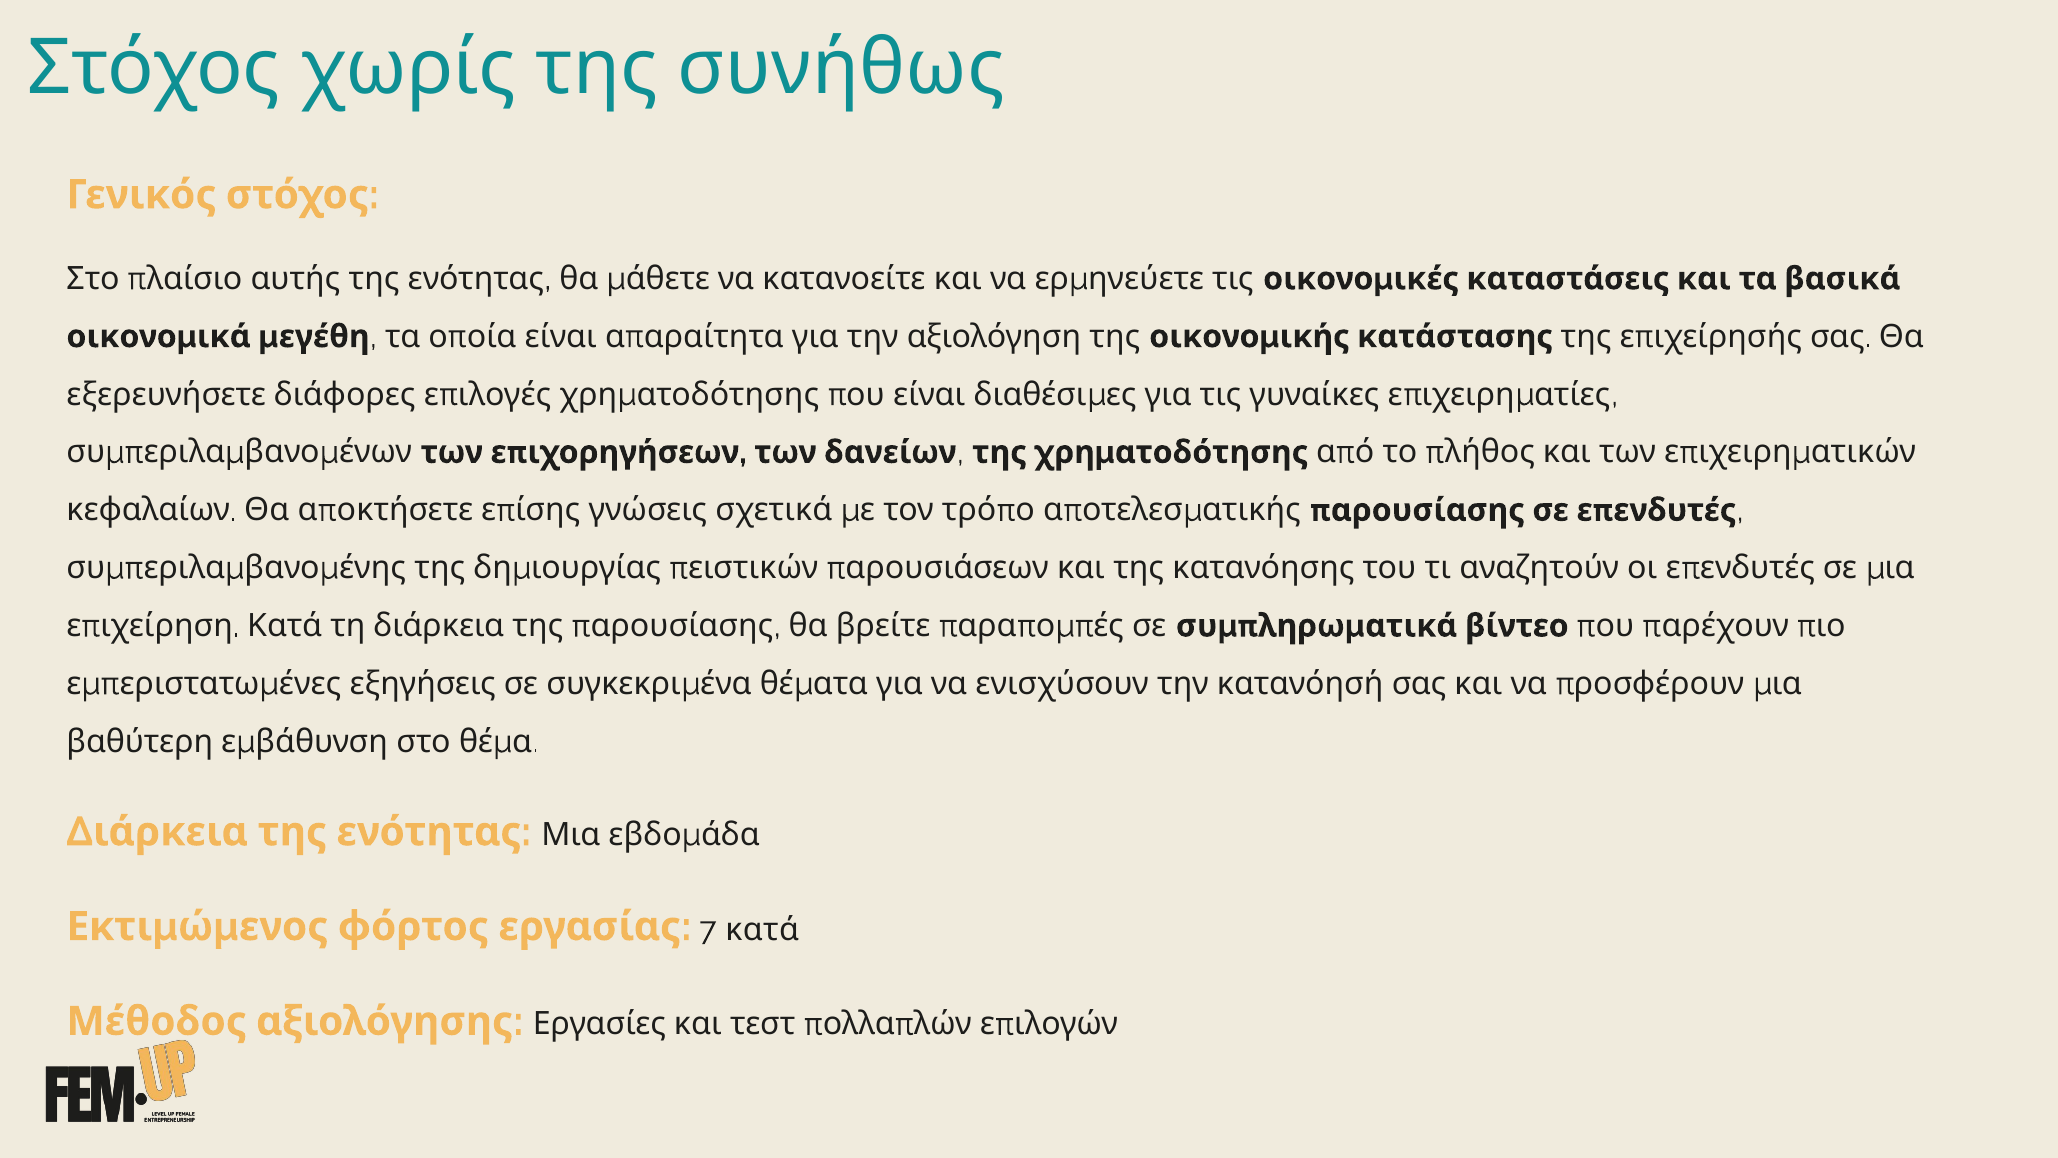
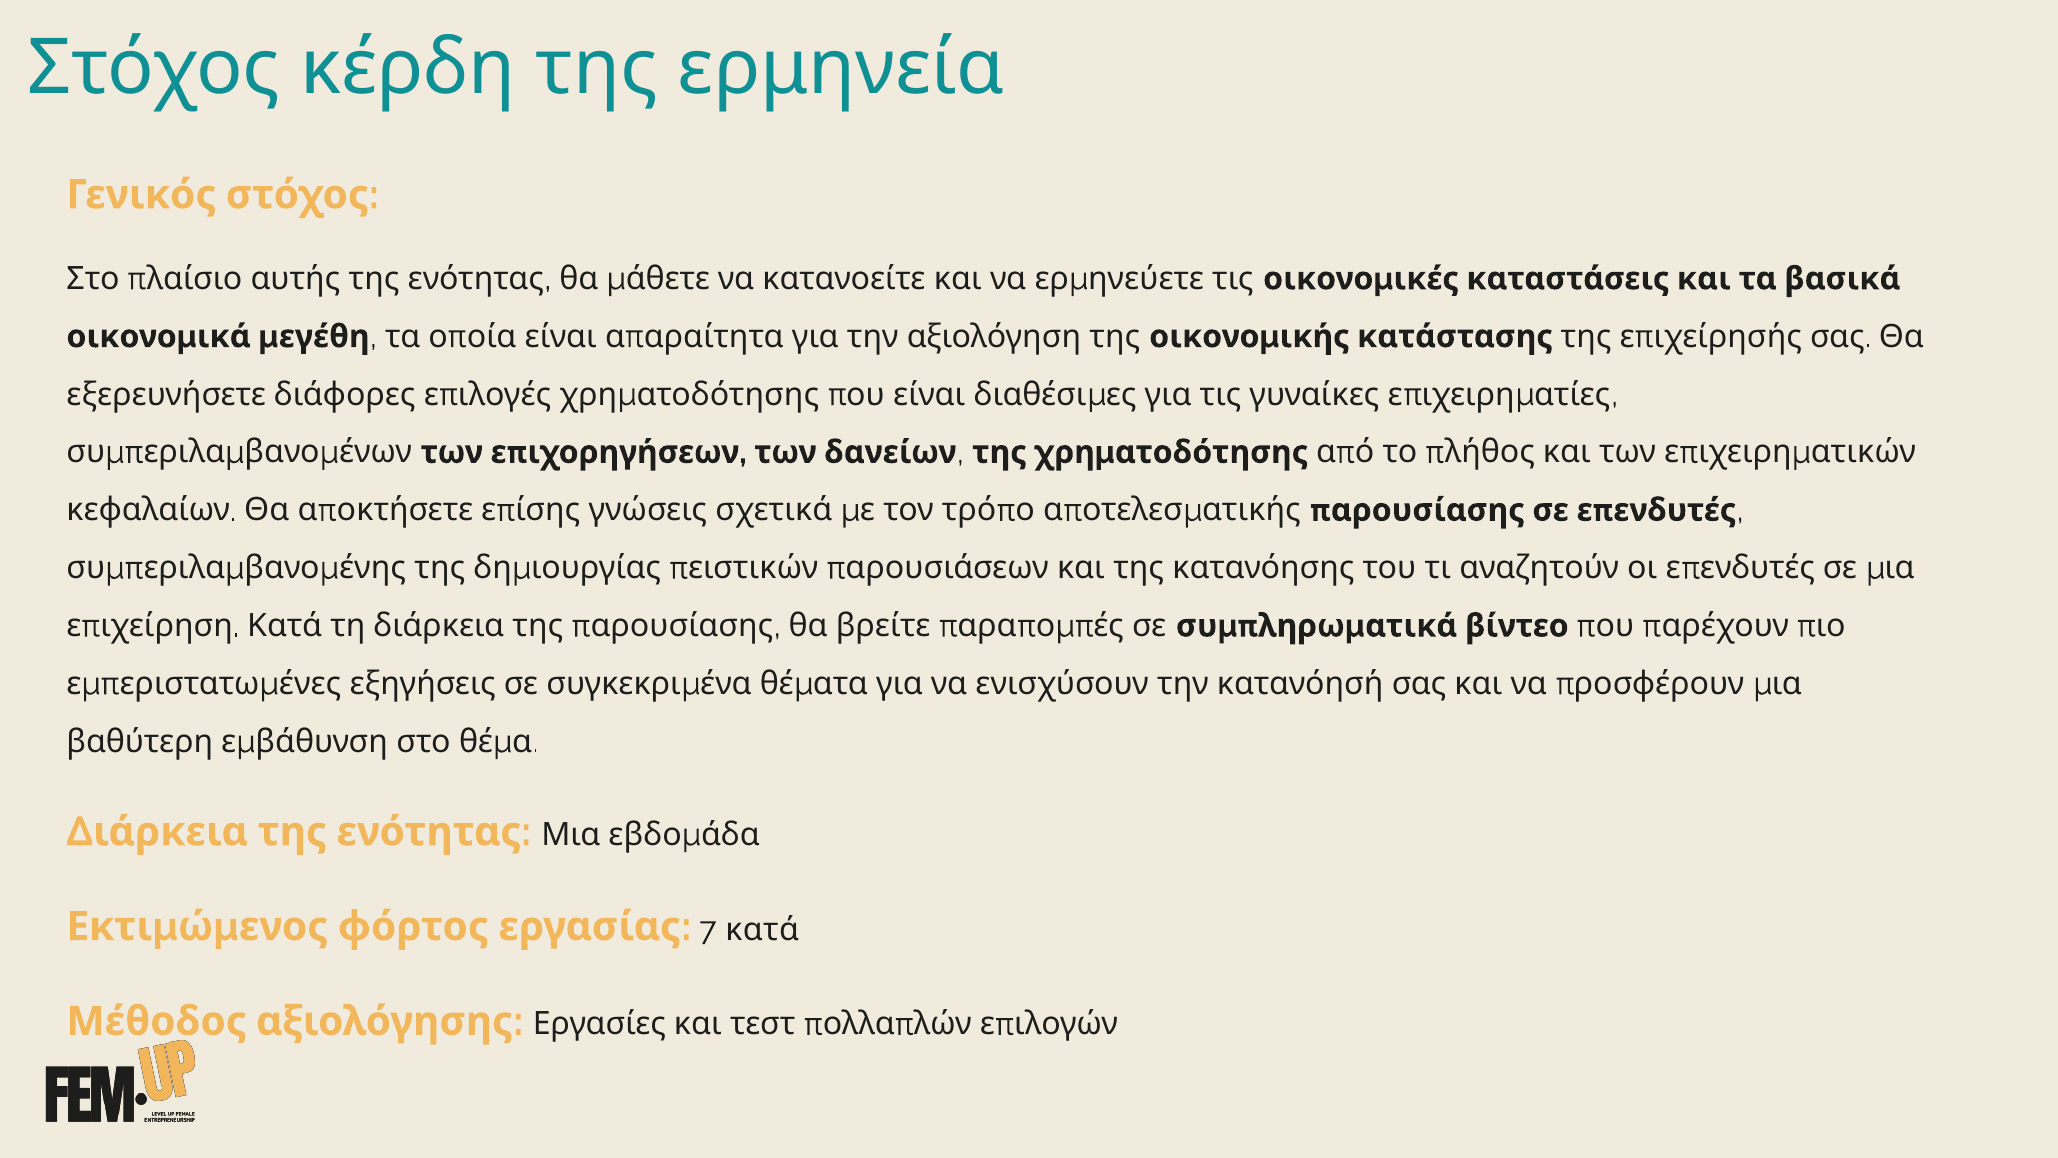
χωρίς: χωρίς -> κέρδη (408, 68)
συνήθως: συνήθως -> ερμηνεία (841, 68)
